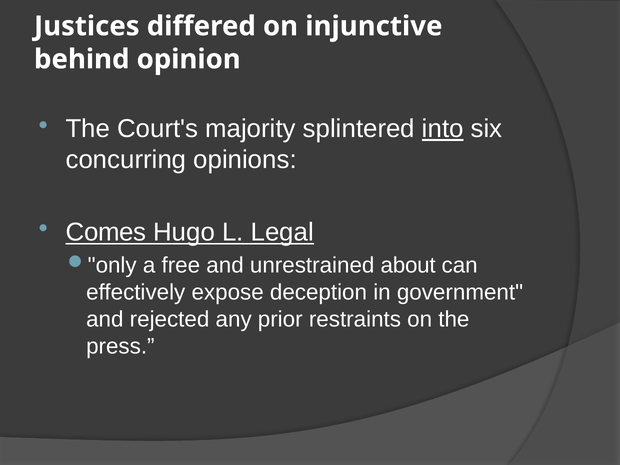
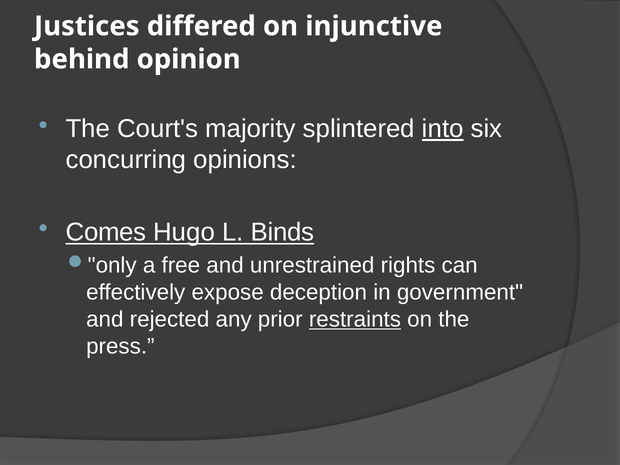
Legal: Legal -> Binds (282, 232)
about: about -> rights (408, 265)
restraints underline: none -> present (355, 319)
